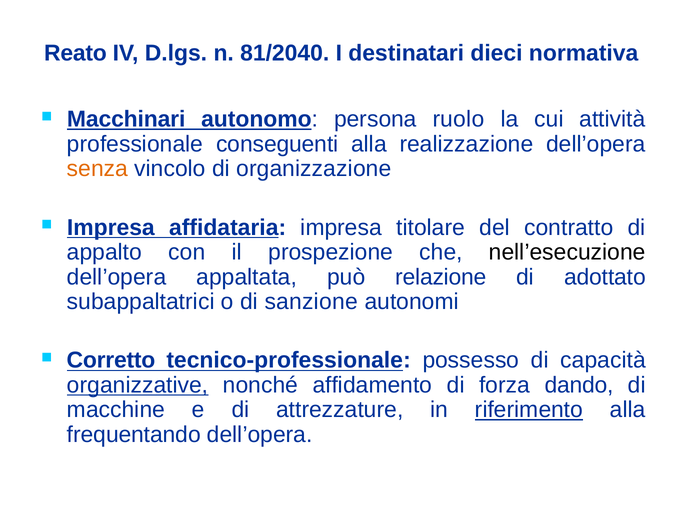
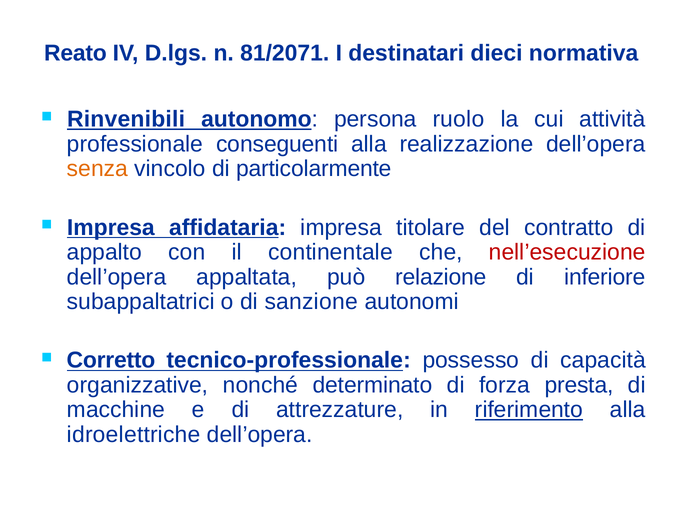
81/2040: 81/2040 -> 81/2071 (285, 53)
Macchinari: Macchinari -> Rinvenibili (126, 119)
organizzazione: organizzazione -> particolarmente (314, 169)
prospezione: prospezione -> continentale (331, 252)
nell’esecuzione colour: black -> red (567, 252)
adottato: adottato -> inferiore (605, 277)
organizzative underline: present -> none (138, 385)
affidamento: affidamento -> determinato (372, 385)
dando: dando -> presta (579, 385)
frequentando: frequentando -> idroelettriche (134, 434)
